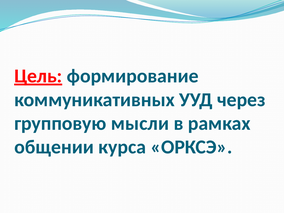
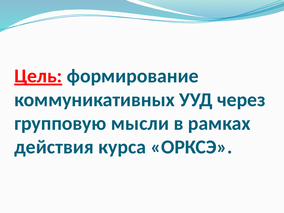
общении: общении -> действия (54, 147)
